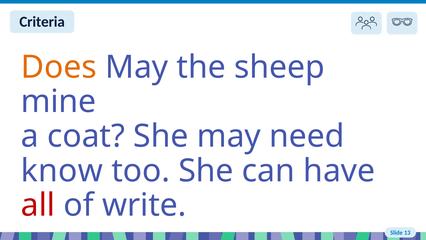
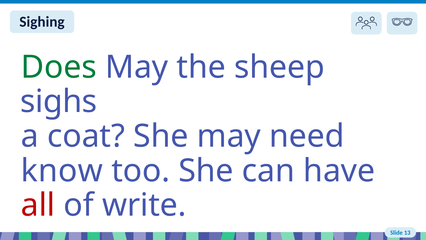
Criteria: Criteria -> Sighing (42, 22)
Does colour: orange -> green (59, 67)
mine: mine -> sighs (59, 102)
